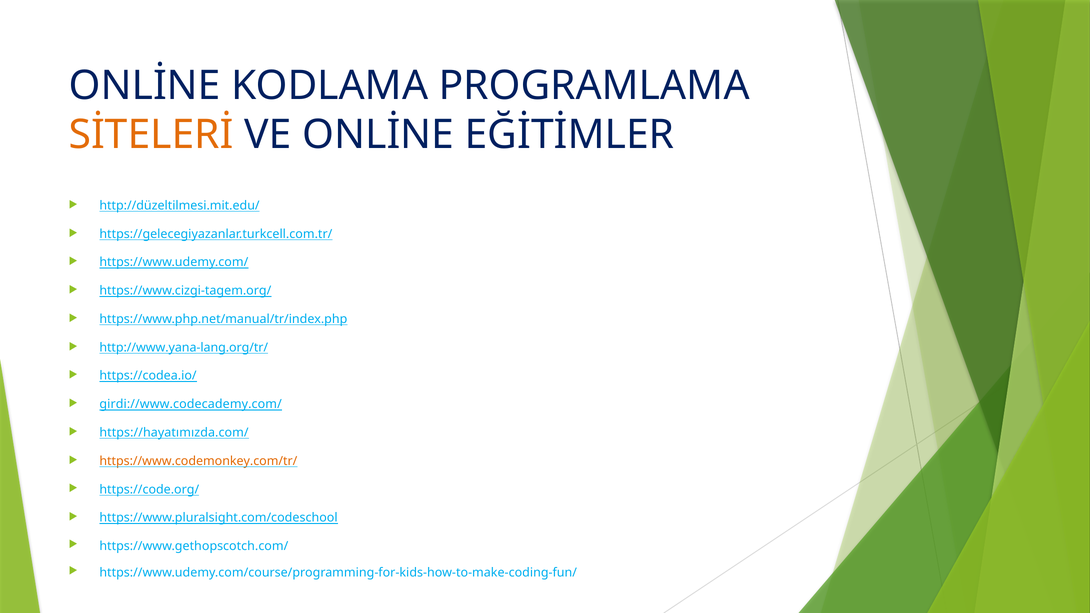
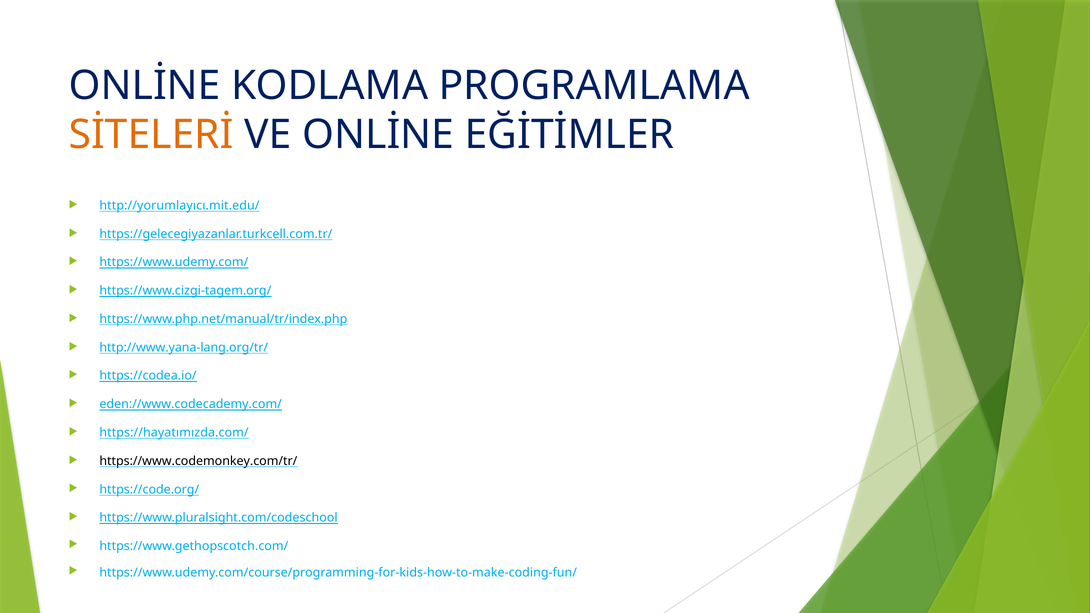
http://düzeltilmesi.mit.edu/: http://düzeltilmesi.mit.edu/ -> http://yorumlayıcı.mit.edu/ (179, 206)
girdi://www.codecademy.com/: girdi://www.codecademy.com/ -> eden://www.codecademy.com/ (191, 404)
https://www.codemonkey.com/tr/ colour: orange -> black (198, 461)
